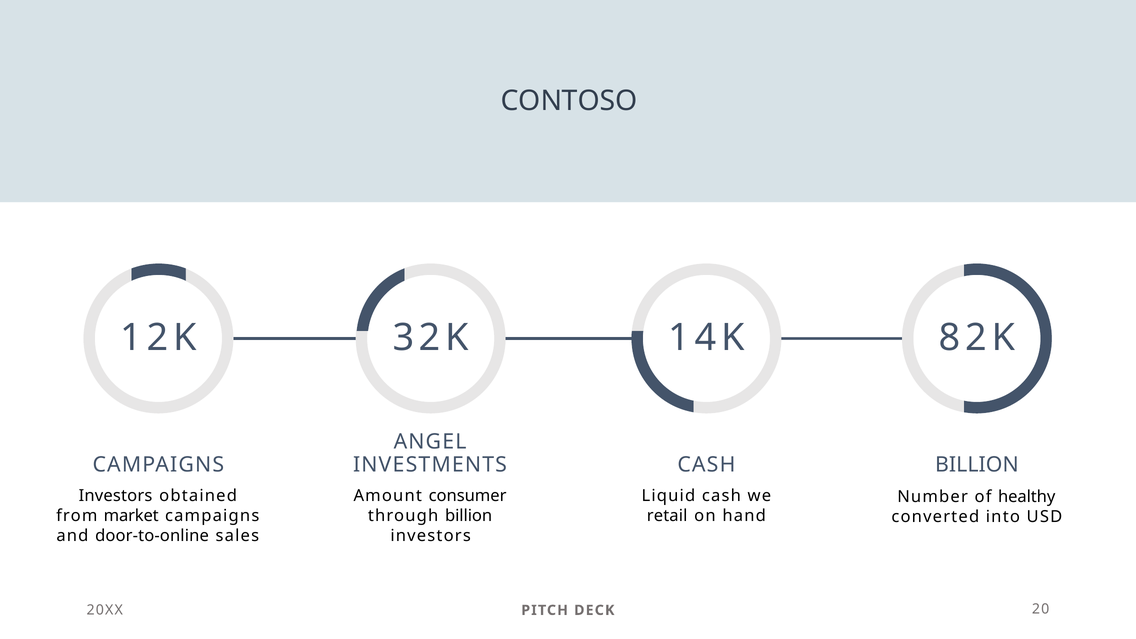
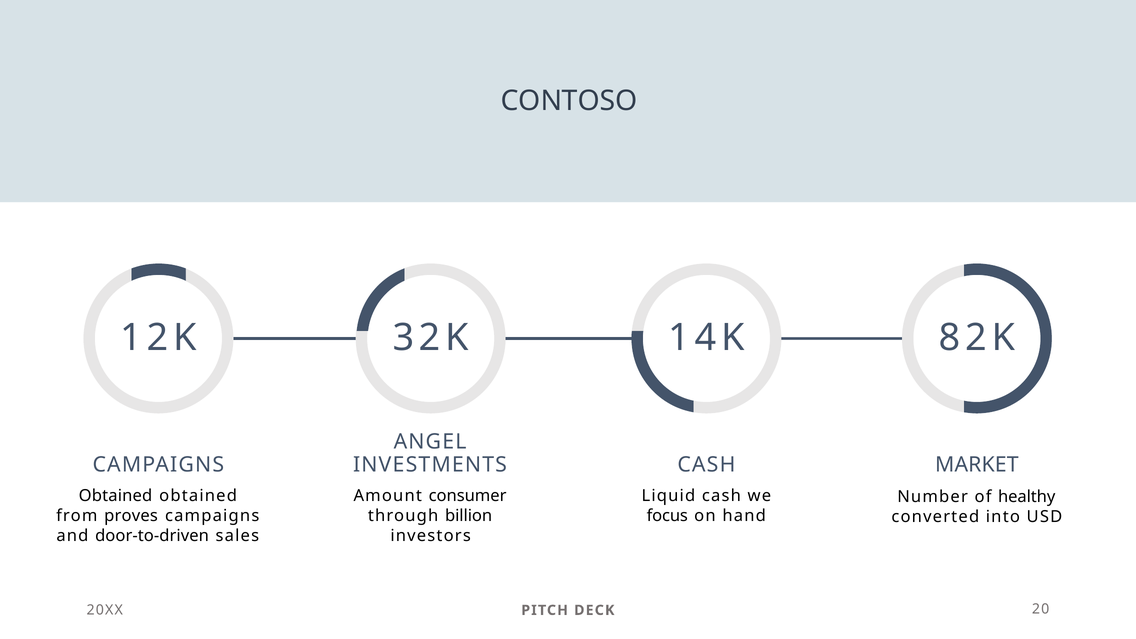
BILLION: BILLION -> MARKET (977, 465)
Investors: Investors -> Obtained (115, 496)
market: market -> proves (131, 516)
retail: retail -> focus (667, 516)
door-to-online: door-to-online -> door-to-driven (152, 536)
